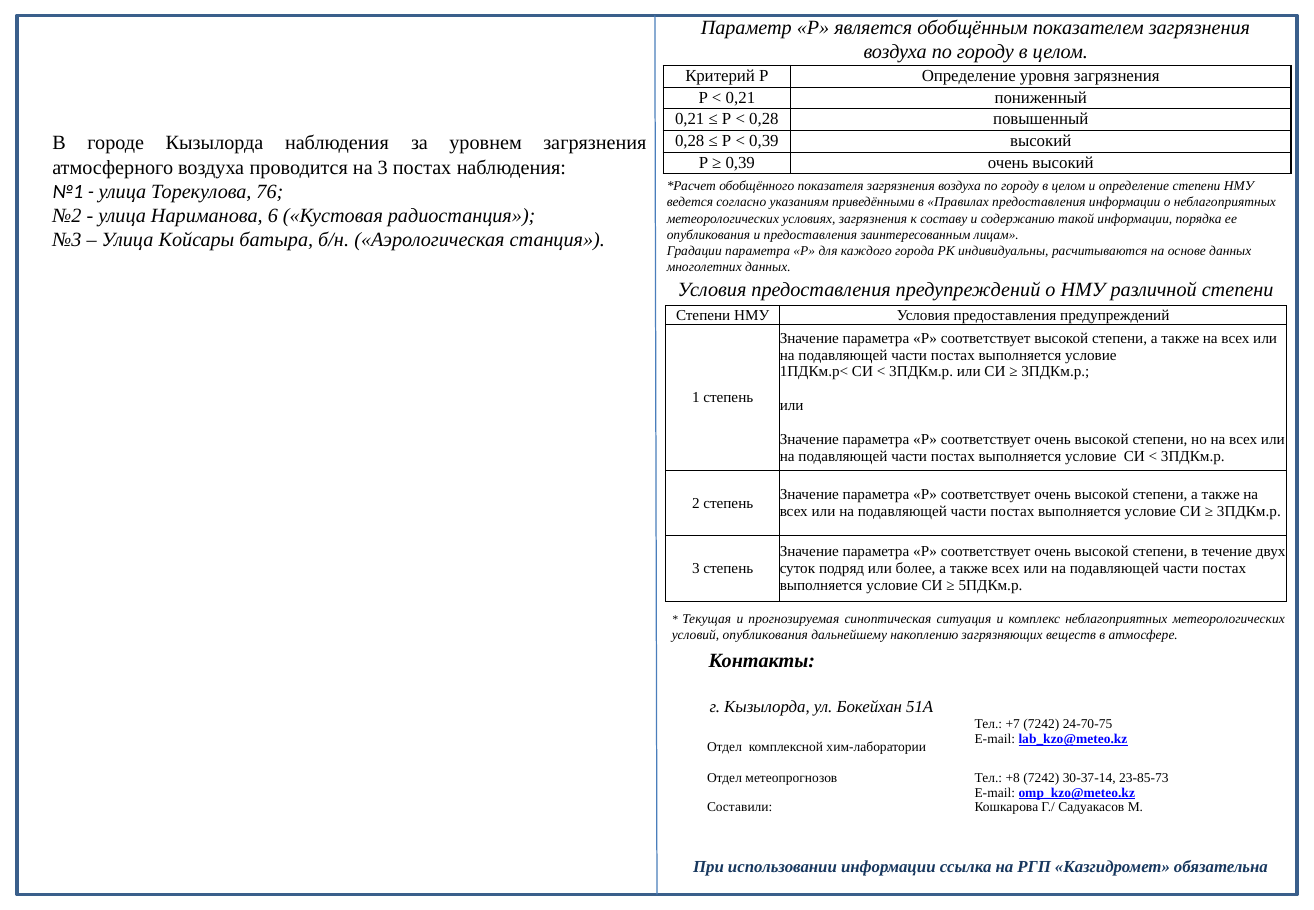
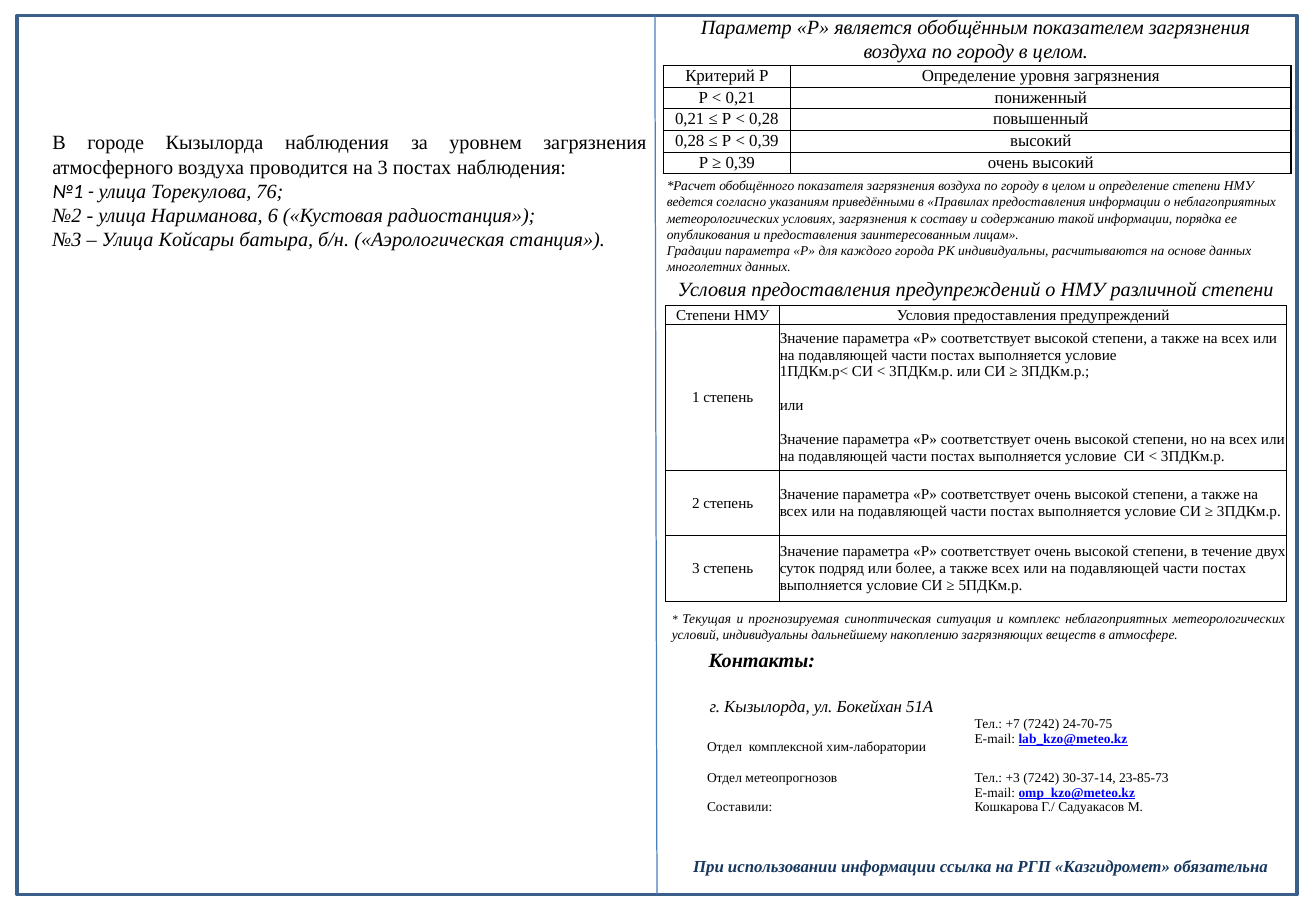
условий опубликования: опубликования -> индивидуальны (765, 635)
+8: +8 -> +3 (1013, 777)
